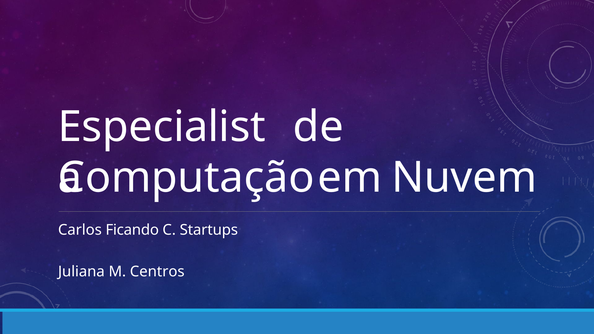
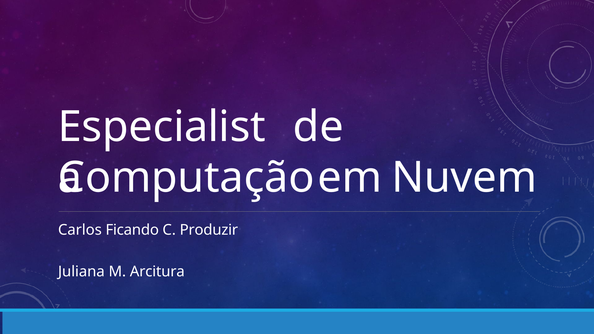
Startups: Startups -> Produzir (209, 230)
Centros: Centros -> Arcitura (157, 272)
